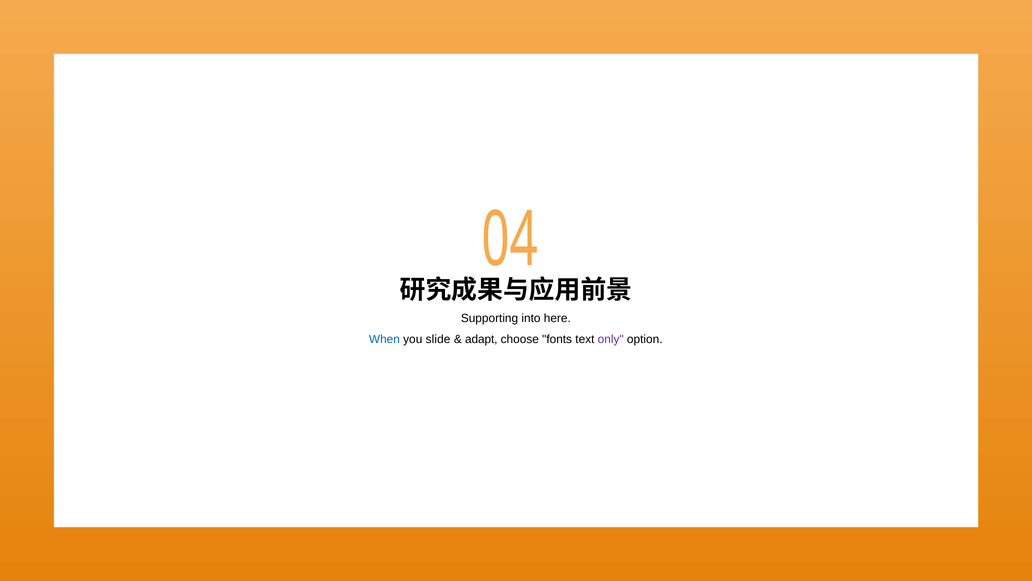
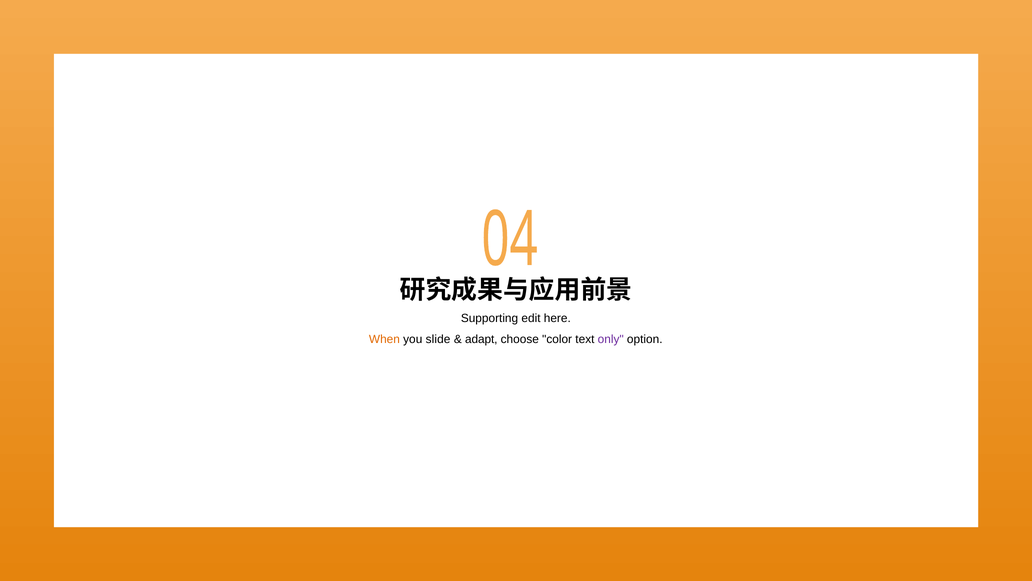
into: into -> edit (531, 318)
When colour: blue -> orange (384, 339)
fonts: fonts -> color (557, 339)
